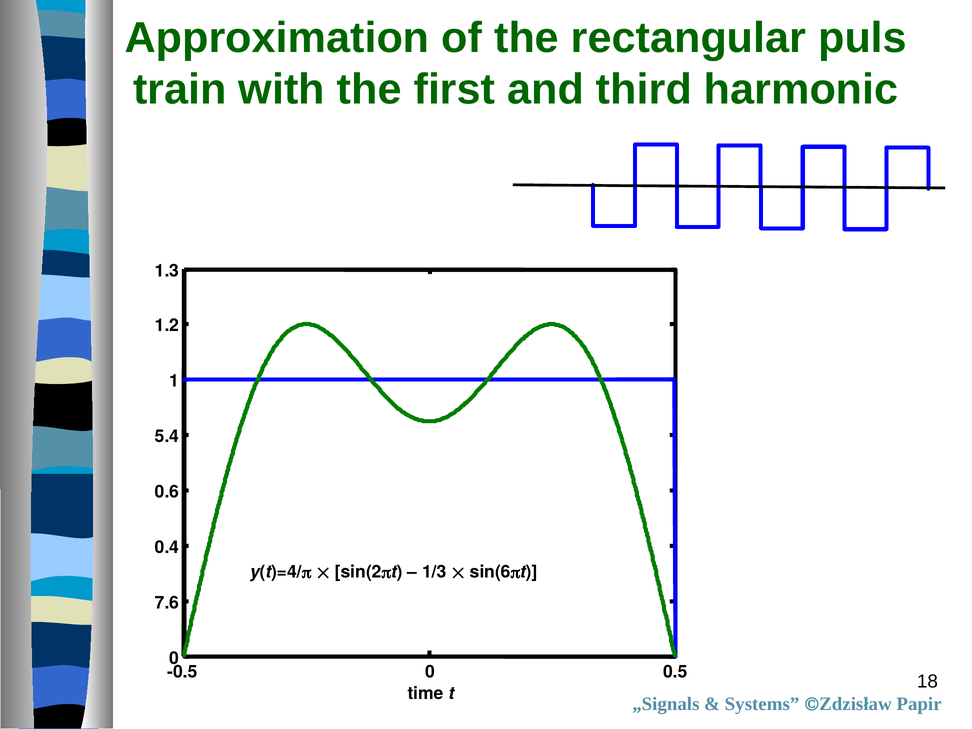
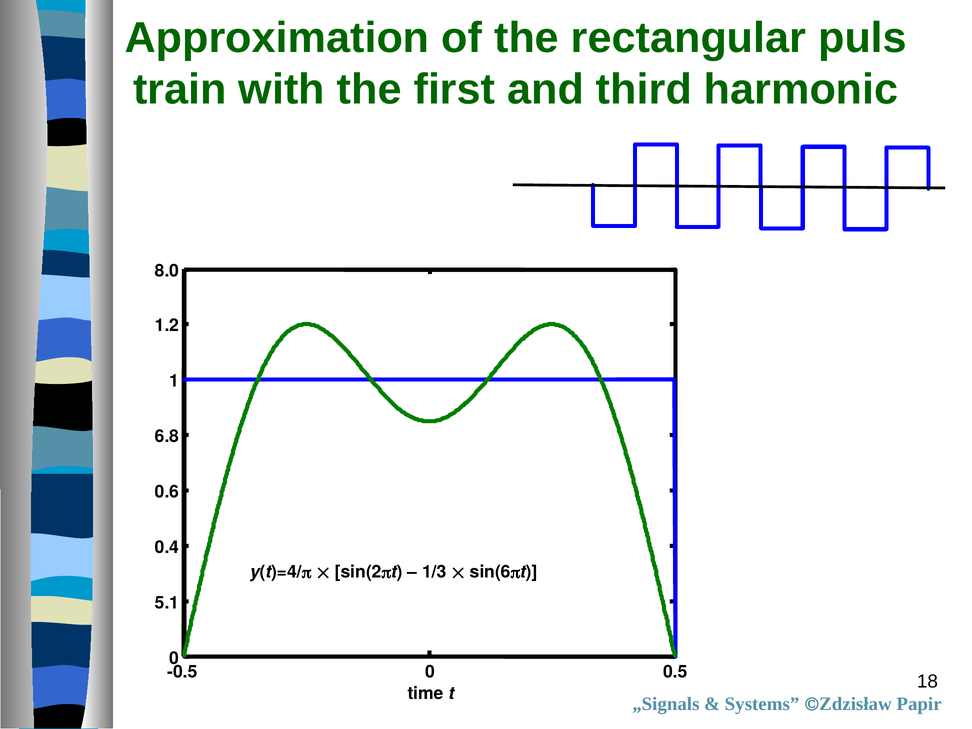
1.3: 1.3 -> 8.0 (167, 271)
5.4: 5.4 -> 6.8 (167, 437)
7.6: 7.6 -> 5.1 (167, 603)
